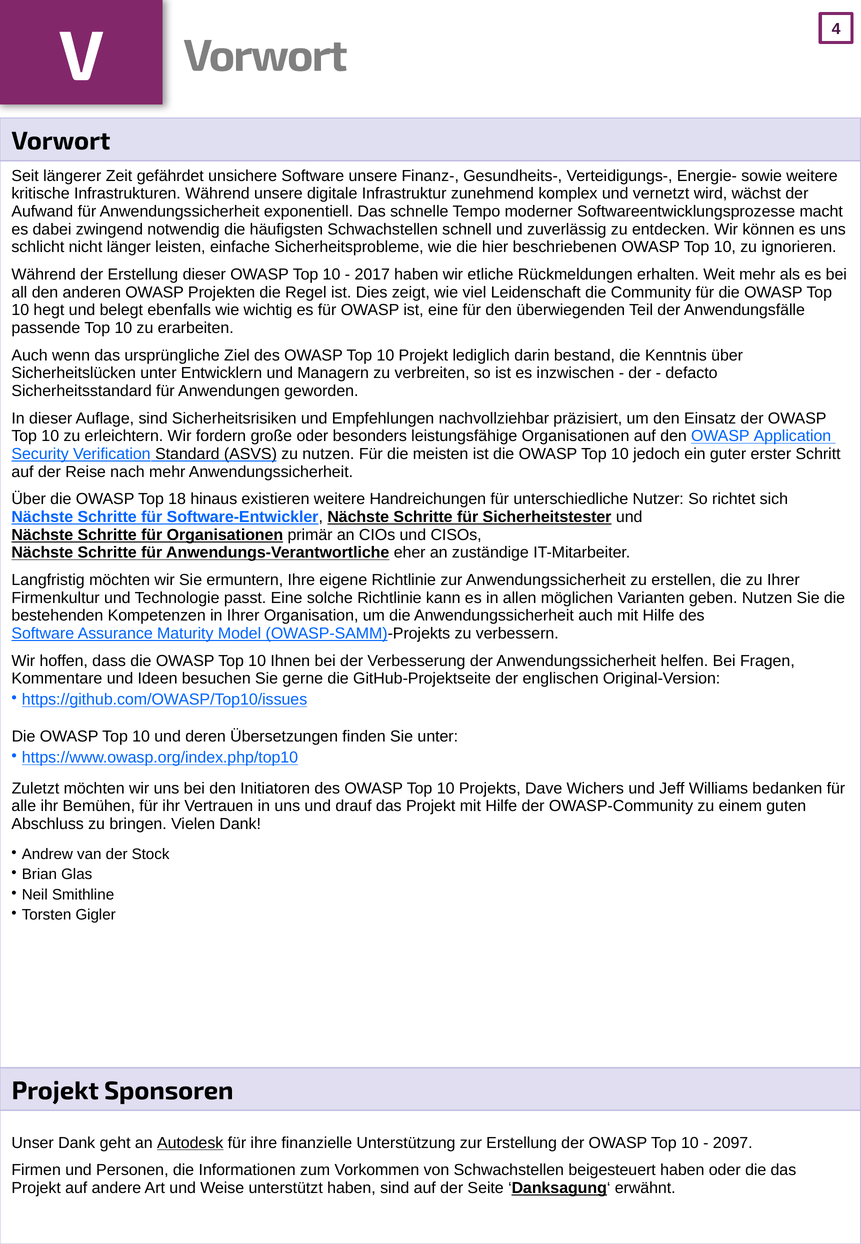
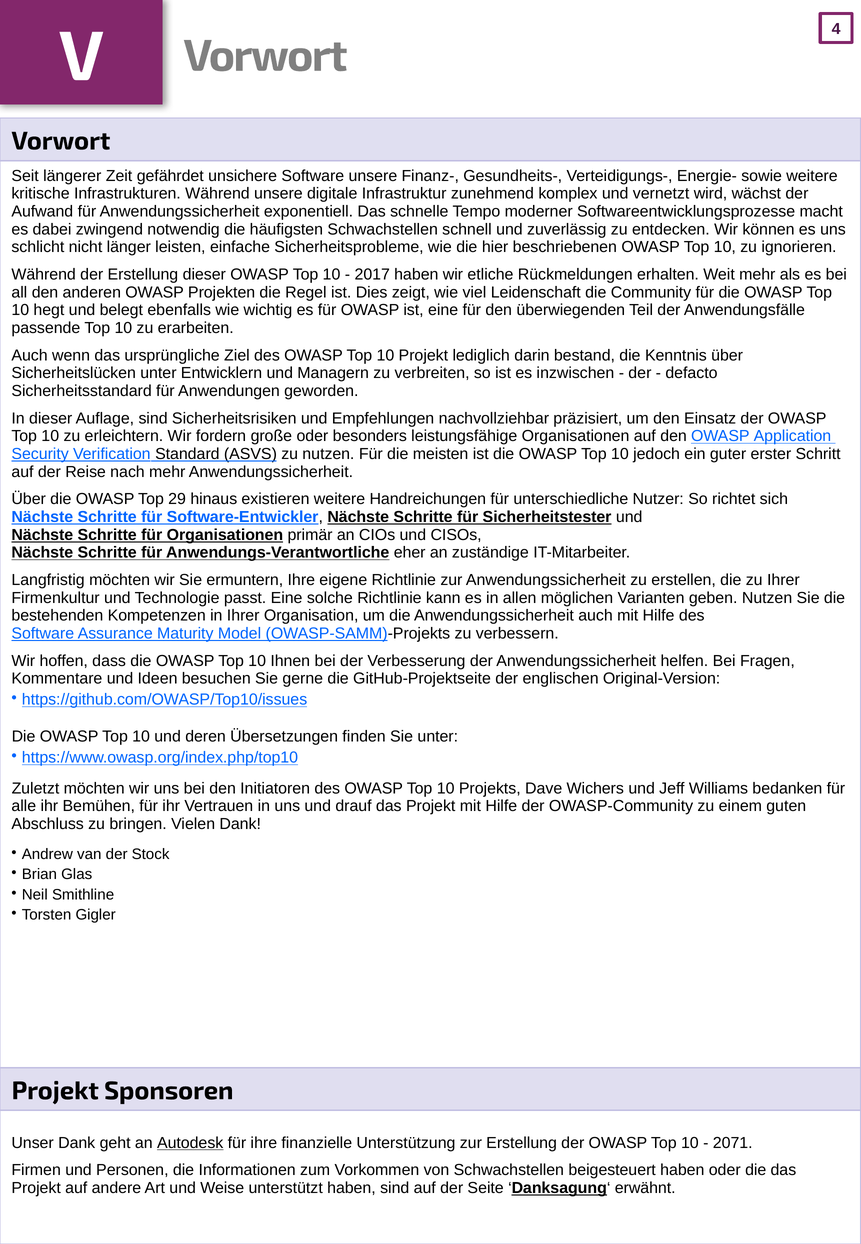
18: 18 -> 29 (177, 499)
2097: 2097 -> 2071 (733, 1142)
